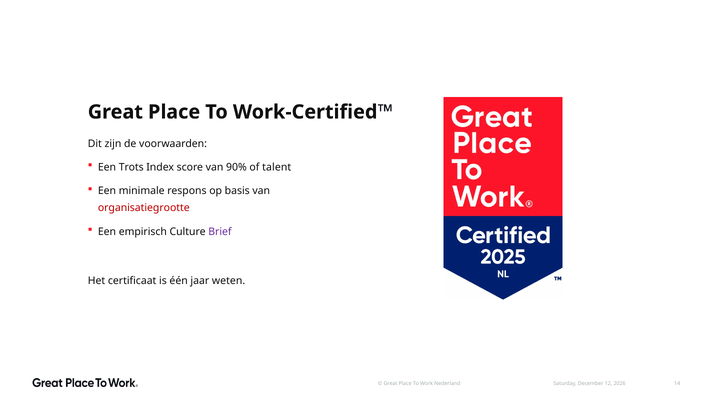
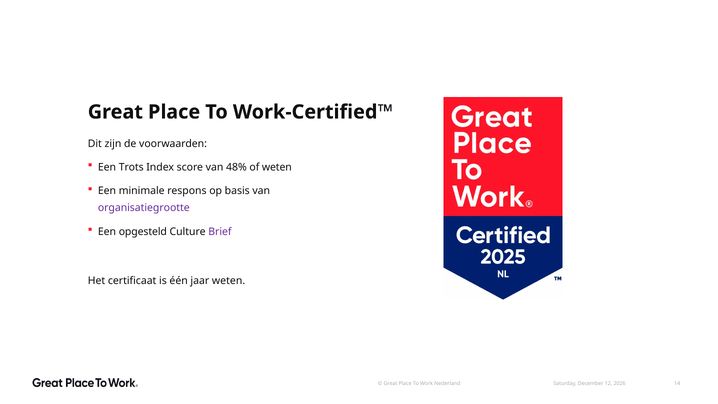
90%: 90% -> 48% (236, 167)
of talent: talent -> weten (277, 167)
organisatiegrootte colour: red -> purple (144, 208)
empirisch: empirisch -> opgesteld (143, 232)
